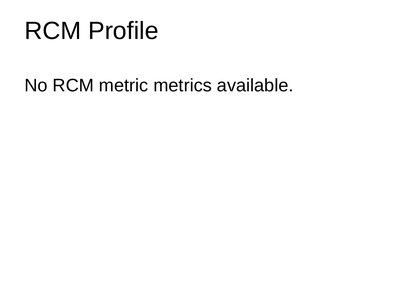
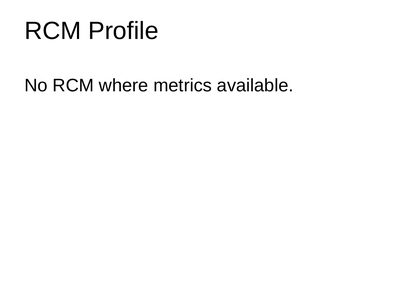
metric: metric -> where (124, 86)
